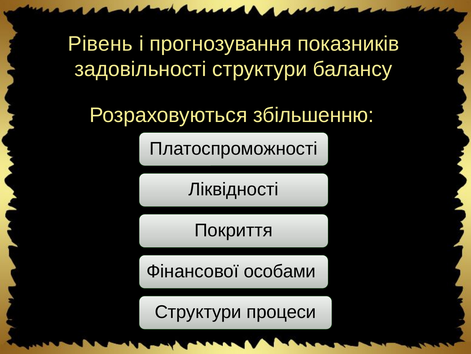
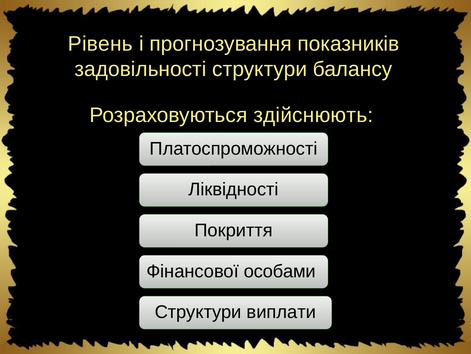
збільшенню: збільшенню -> здійснюють (313, 115)
процеси: процеси -> виплати (281, 312)
